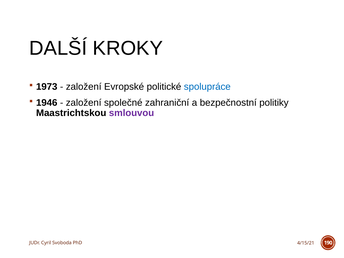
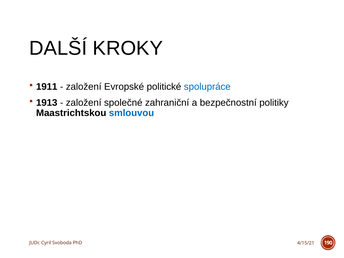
1973: 1973 -> 1911 (47, 87)
1946: 1946 -> 1913 (47, 103)
smlouvou colour: purple -> blue (132, 113)
